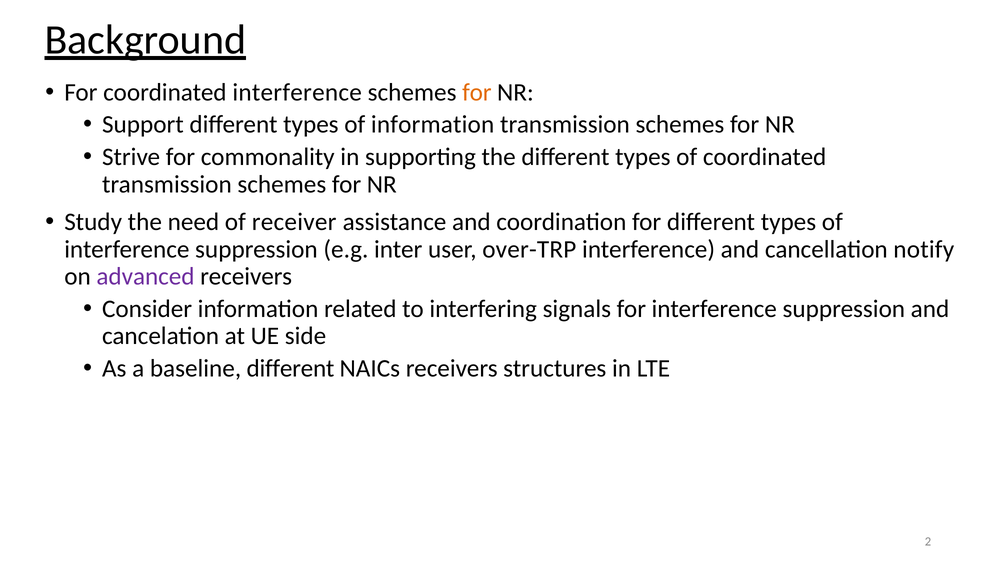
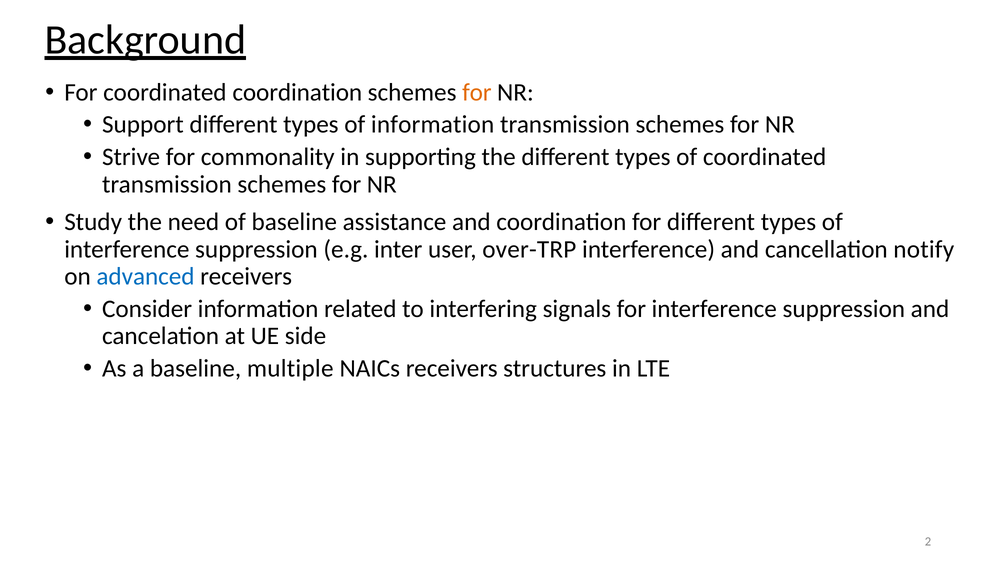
coordinated interference: interference -> coordination (297, 92)
of receiver: receiver -> baseline (294, 222)
advanced colour: purple -> blue (146, 276)
baseline different: different -> multiple (290, 368)
